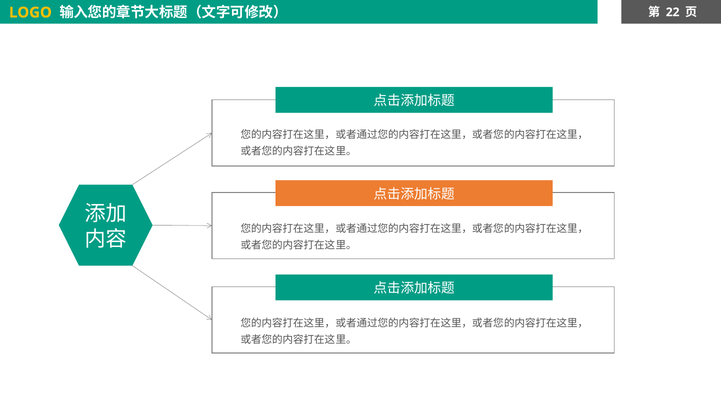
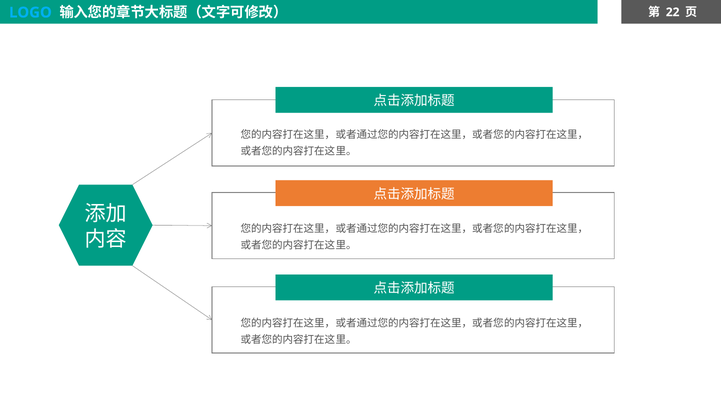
LOGO colour: yellow -> light blue (30, 13)
